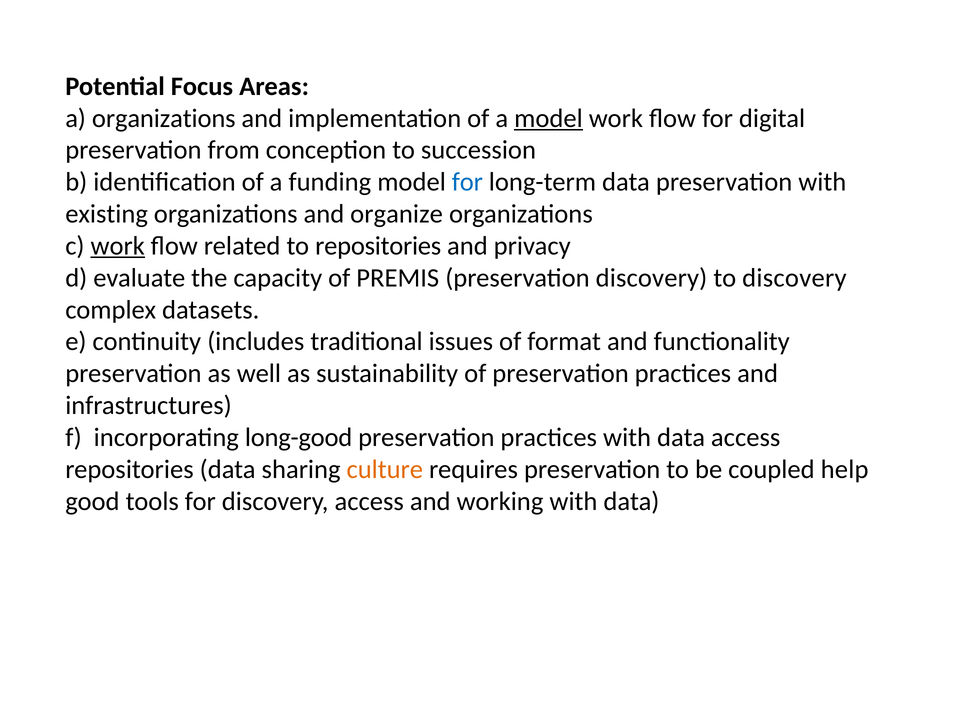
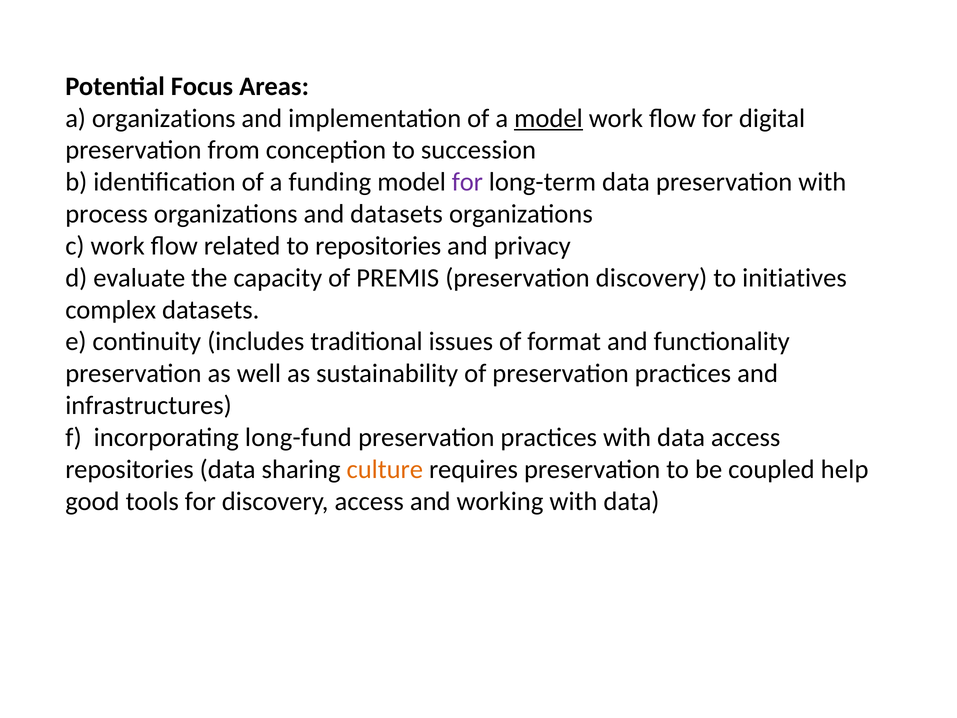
for colour: blue -> purple (467, 182)
existing: existing -> process (107, 214)
and organize: organize -> datasets (397, 214)
work underline: present -> none (118, 246)
to discovery: discovery -> initiatives (795, 278)
long-good: long-good -> long-fund (298, 437)
